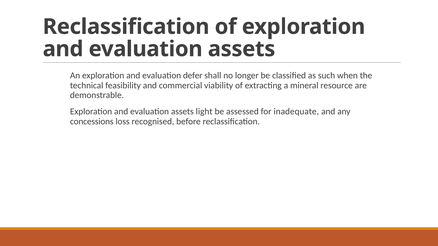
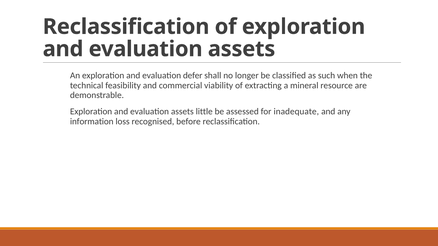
light: light -> little (204, 112)
concessions: concessions -> information (92, 122)
